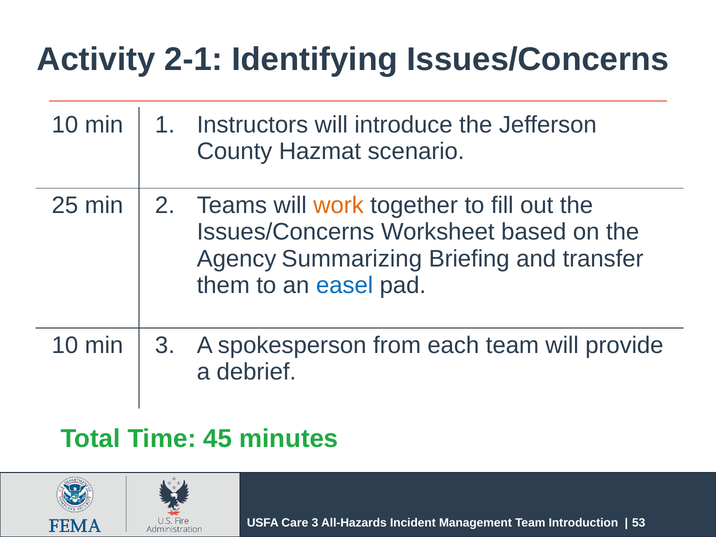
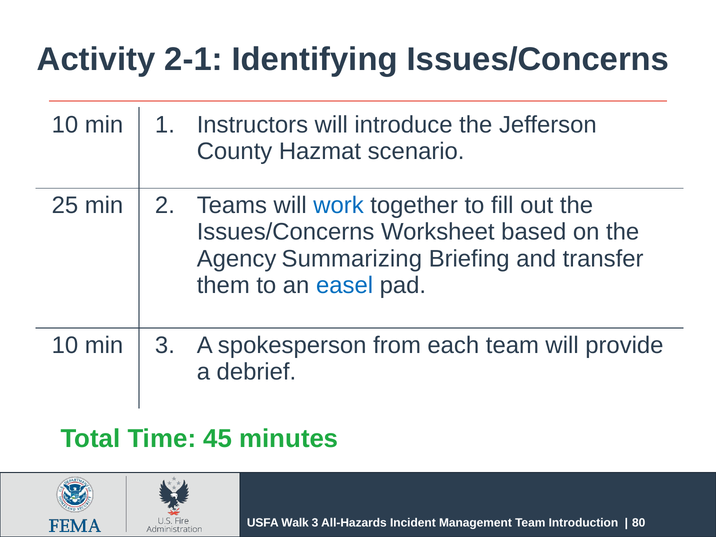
work colour: orange -> blue (339, 205)
Care: Care -> Walk (295, 523)
53: 53 -> 80 (639, 523)
